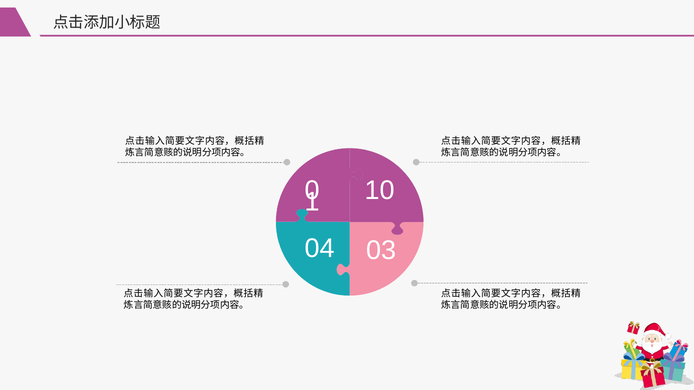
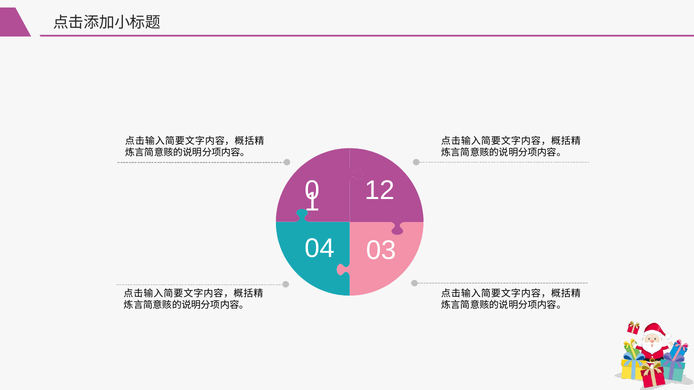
10: 10 -> 12 (380, 190)
